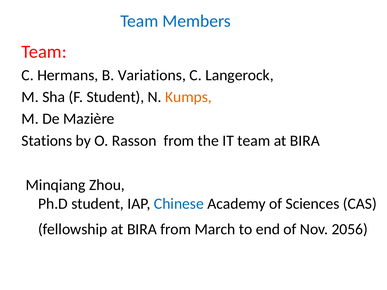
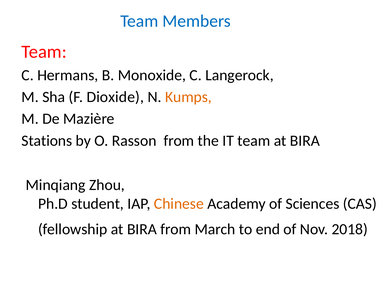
Variations: Variations -> Monoxide (152, 75)
F Student: Student -> Dioxide (115, 97)
Chinese colour: blue -> orange (179, 204)
2056: 2056 -> 2018 (350, 229)
